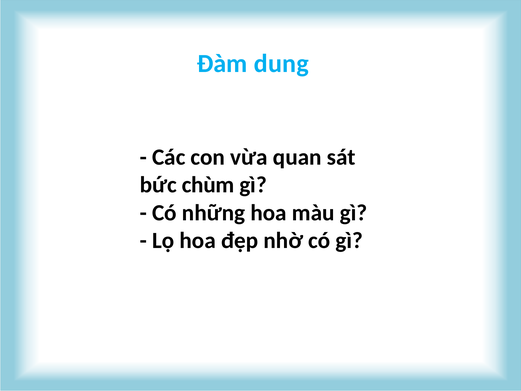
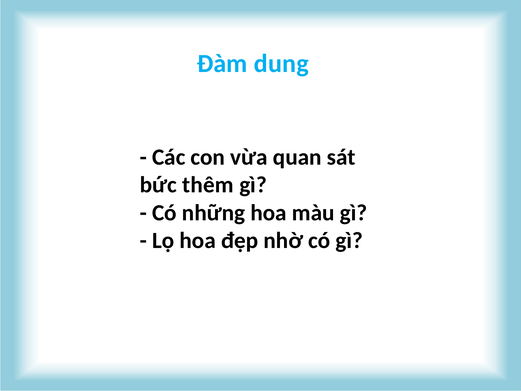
chùm: chùm -> thêm (208, 185)
